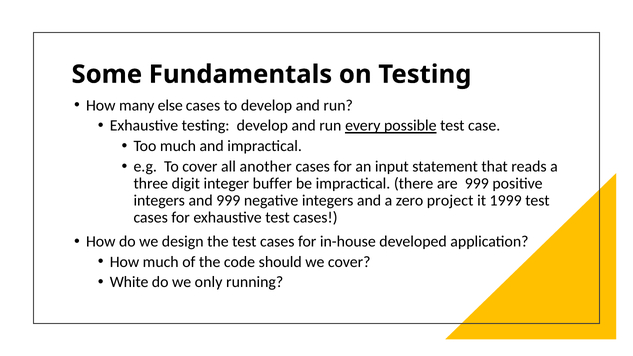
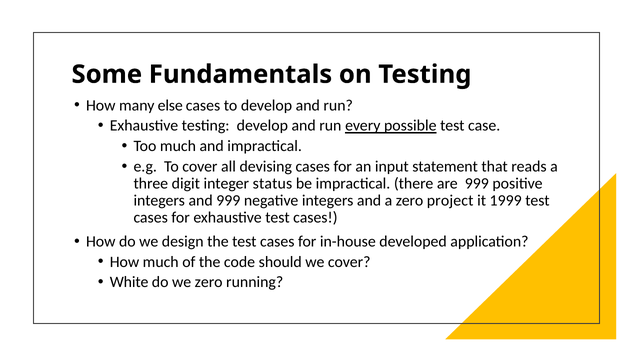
another: another -> devising (266, 167)
buffer: buffer -> status (272, 184)
we only: only -> zero (209, 282)
